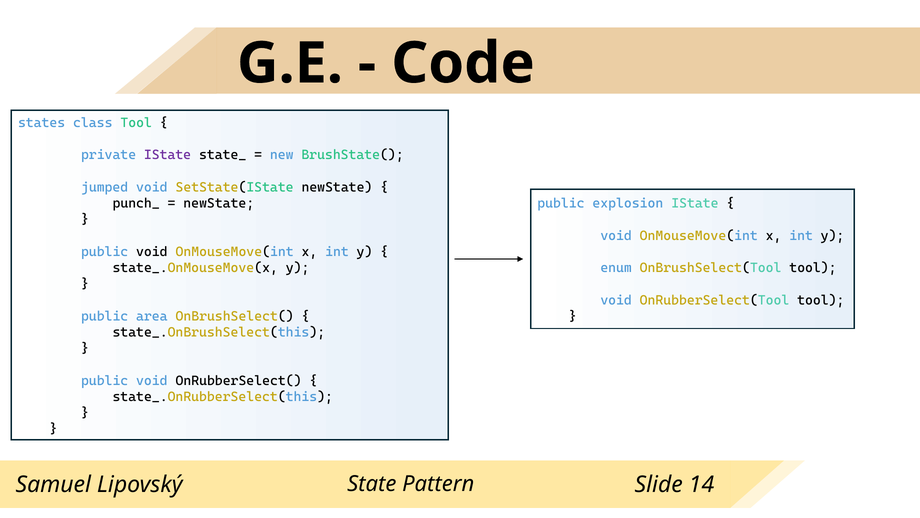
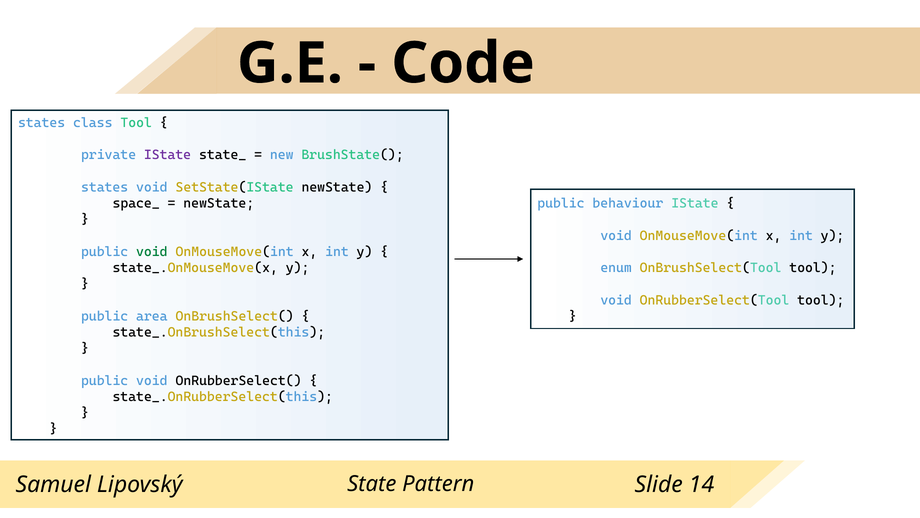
jumped: jumped -> states (105, 187)
punch_: punch_ -> space_ (136, 203)
explosion: explosion -> behaviour (628, 203)
void colour: black -> green (152, 251)
